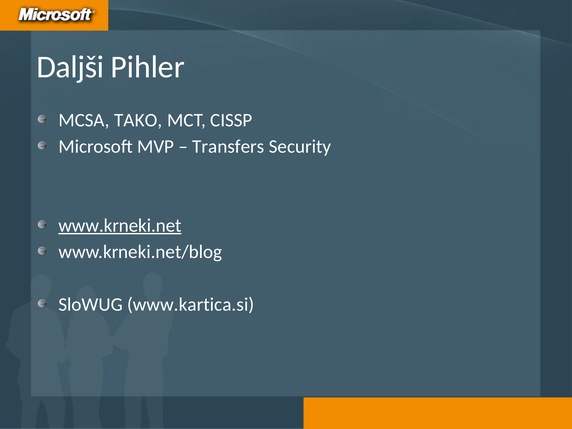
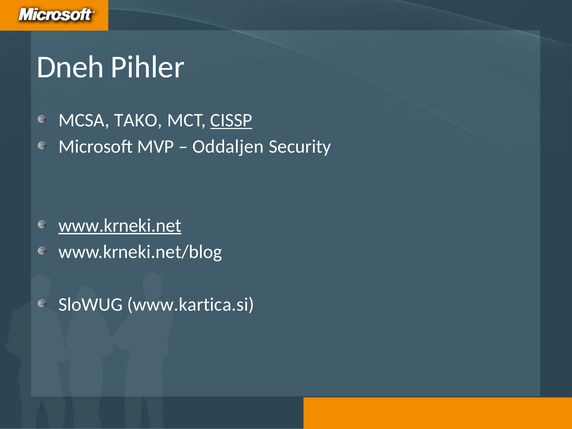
Daljši: Daljši -> Dneh (70, 67)
CISSP underline: none -> present (231, 120)
Transfers: Transfers -> Oddaljen (228, 147)
